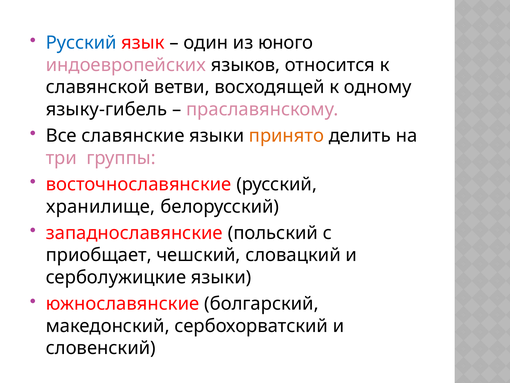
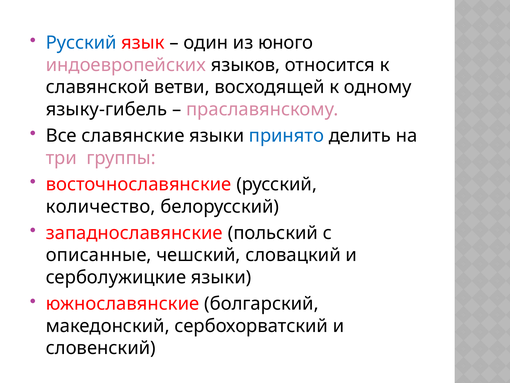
принято colour: orange -> blue (286, 136)
хранилище: хранилище -> количество (101, 206)
приобщает: приобщает -> описанные (99, 255)
